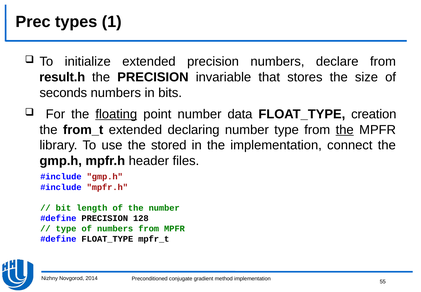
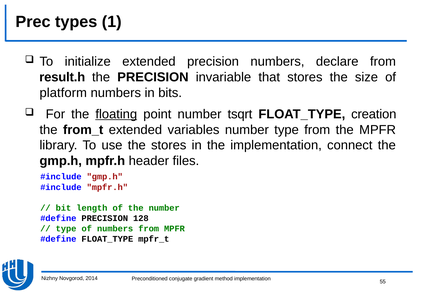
seconds: seconds -> platform (63, 93)
data: data -> tsqrt (240, 114)
declaring: declaring -> variables (194, 130)
the underline: present -> none (345, 130)
the stored: stored -> stores (169, 145)
